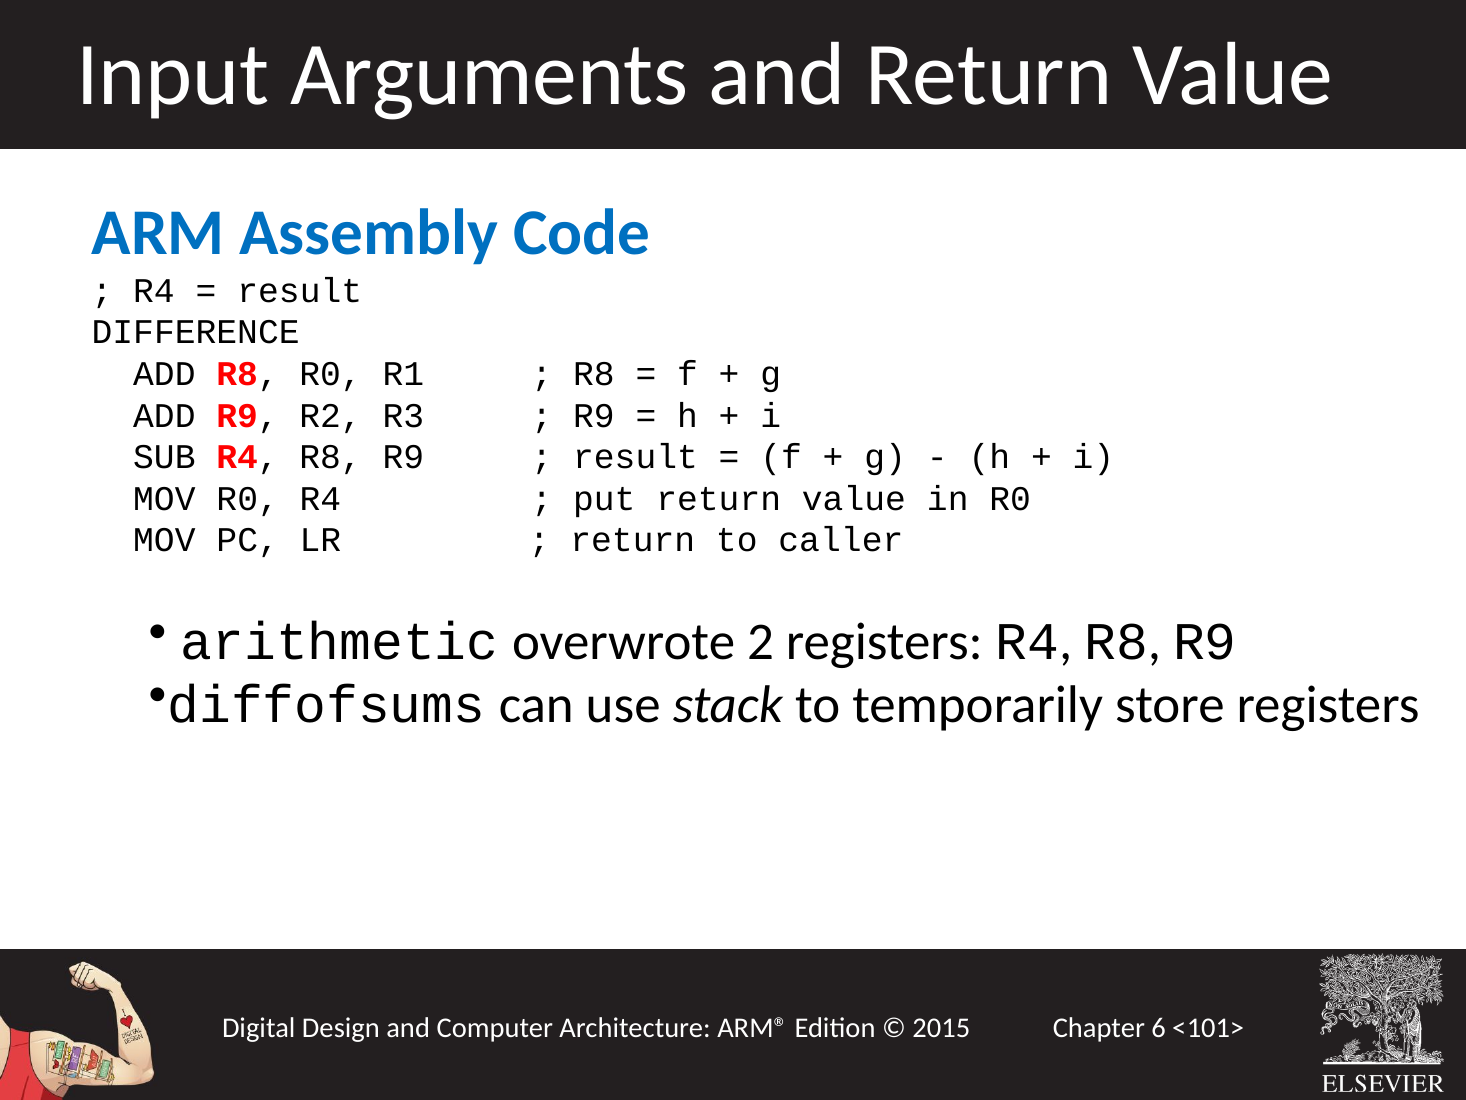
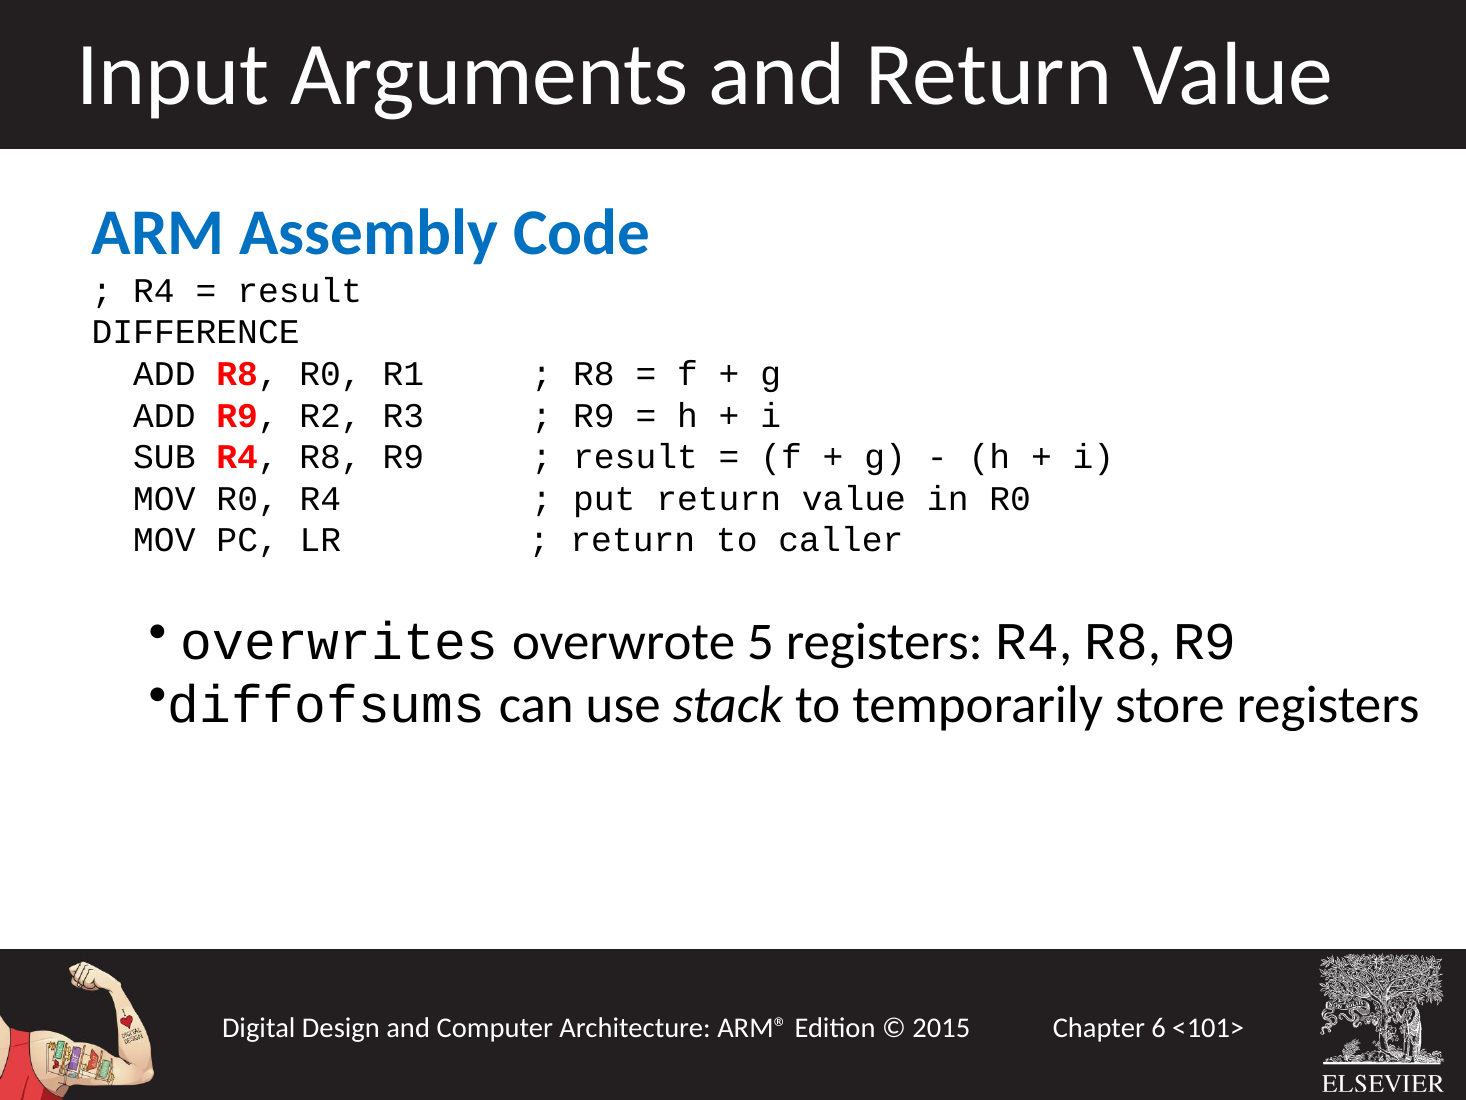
arithmetic: arithmetic -> overwrites (340, 641)
2: 2 -> 5 (760, 641)
